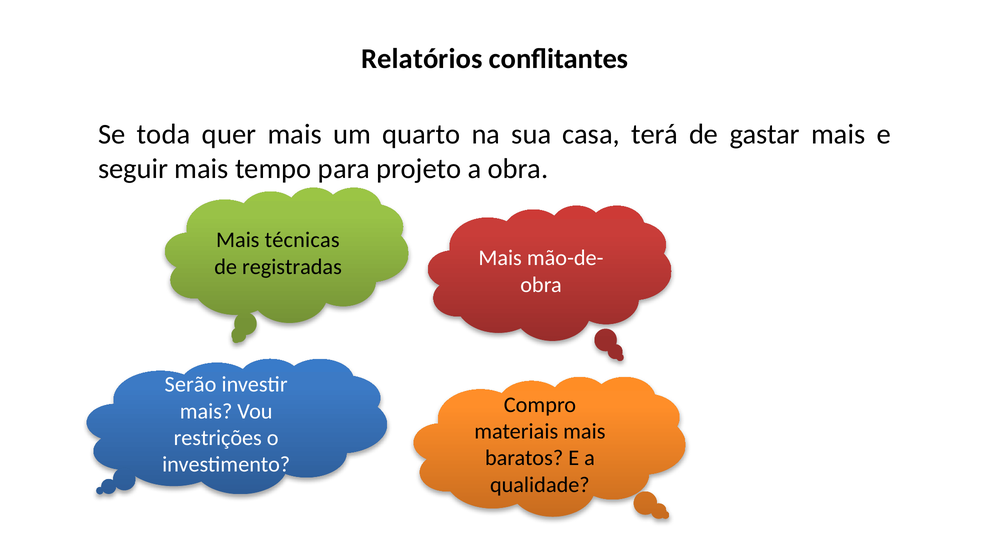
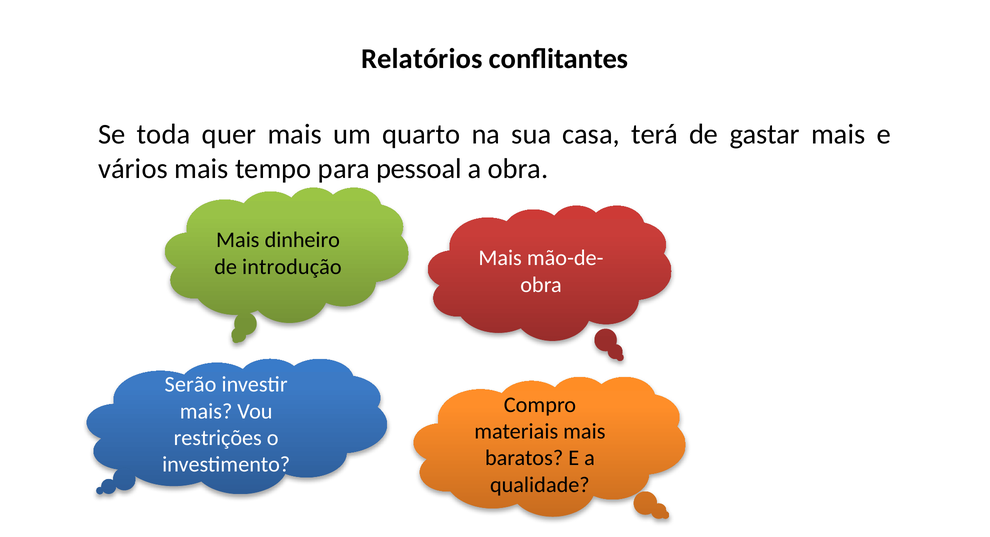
seguir: seguir -> vários (133, 169)
projeto: projeto -> pessoal (419, 169)
técnicas: técnicas -> dinheiro (302, 240)
registradas: registradas -> introdução (292, 267)
